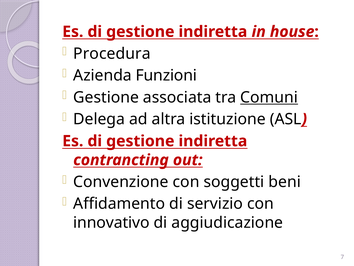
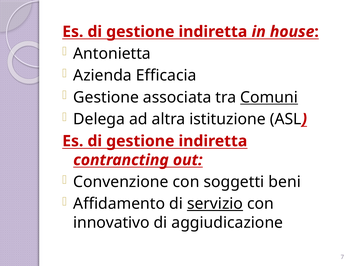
Procedura: Procedura -> Antonietta (112, 53)
Funzioni: Funzioni -> Efficacia (166, 75)
servizio underline: none -> present (215, 203)
